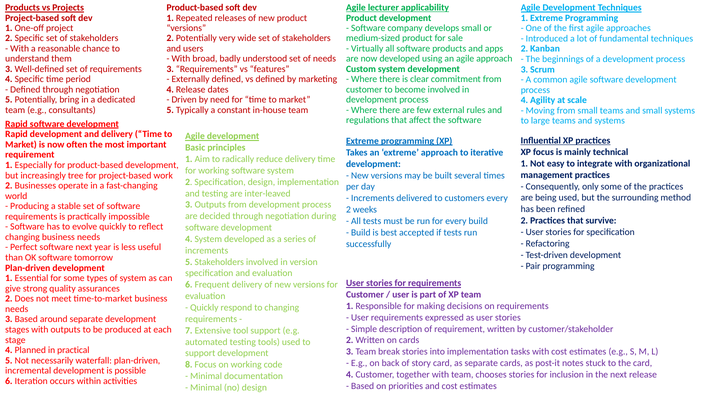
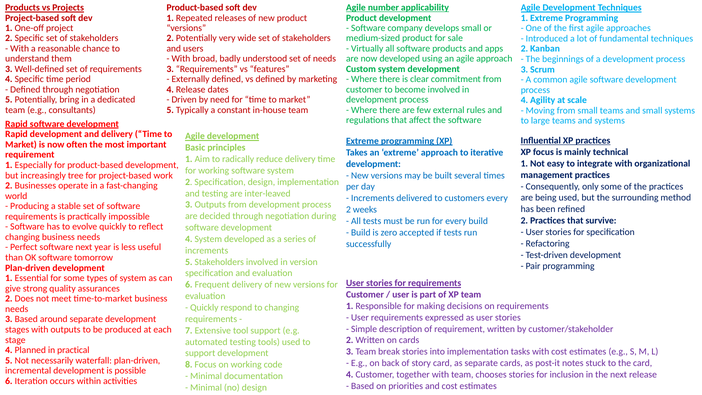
lecturer: lecturer -> number (383, 8)
best: best -> zero (389, 232)
